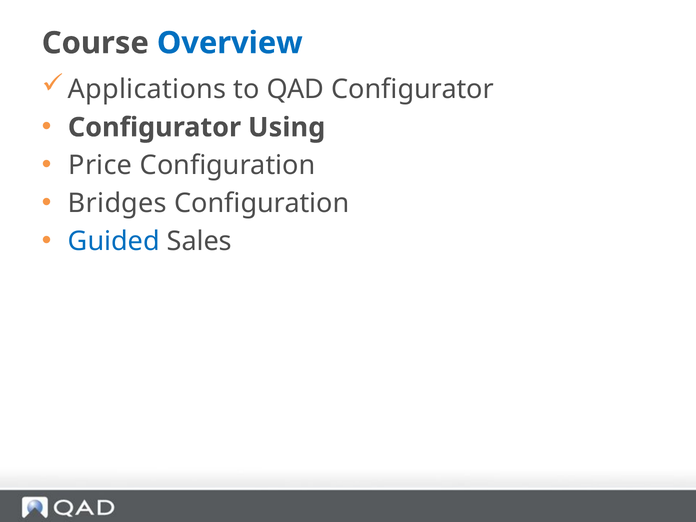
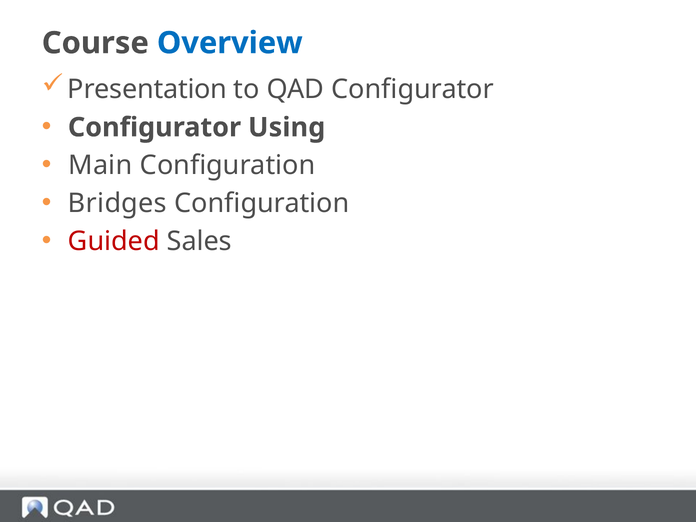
Applications: Applications -> Presentation (147, 89)
Price: Price -> Main (100, 165)
Guided colour: blue -> red (114, 241)
